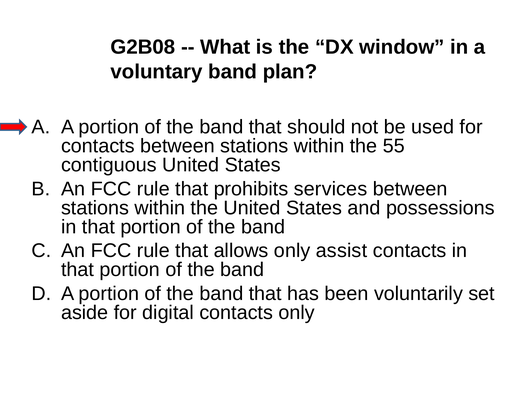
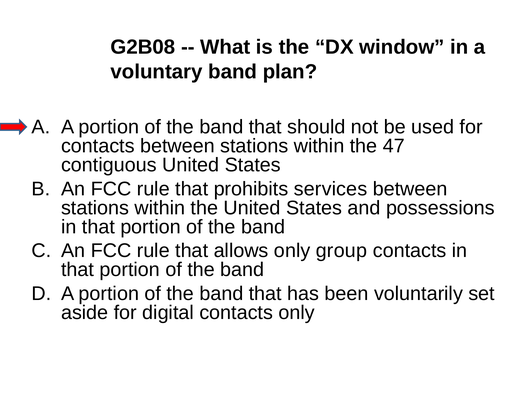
55: 55 -> 47 (394, 146)
assist: assist -> group (341, 251)
